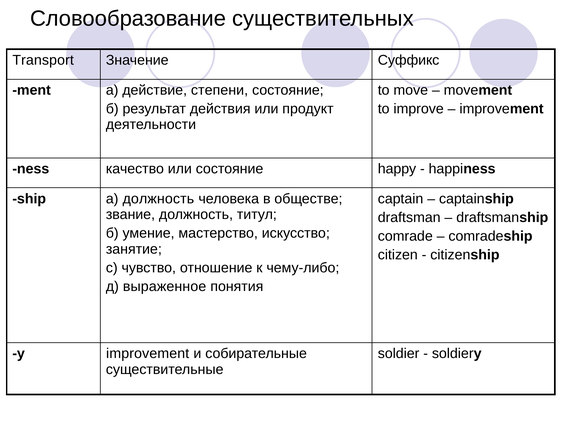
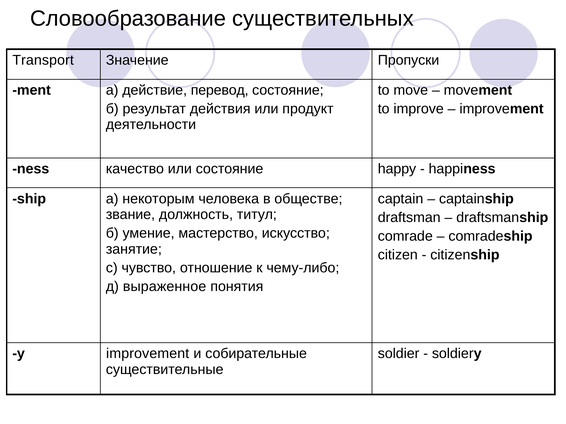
Суффикс: Суффикс -> Пропуски (409, 60)
степени: степени -> перевод (220, 90)
а должность: должность -> некоторым (158, 199)
